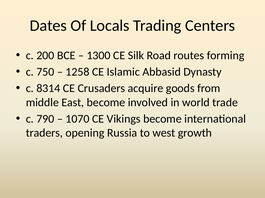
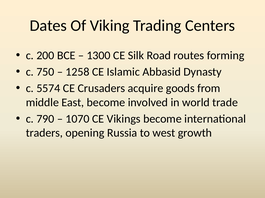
Locals: Locals -> Viking (110, 26)
8314: 8314 -> 5574 (48, 89)
